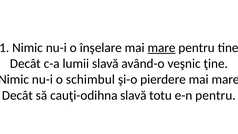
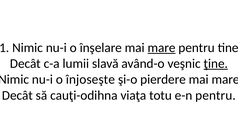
ţine underline: none -> present (216, 64)
schimbul: schimbul -> înjoseşte (90, 79)
cauţi-odihna slavă: slavă -> viaţa (133, 95)
